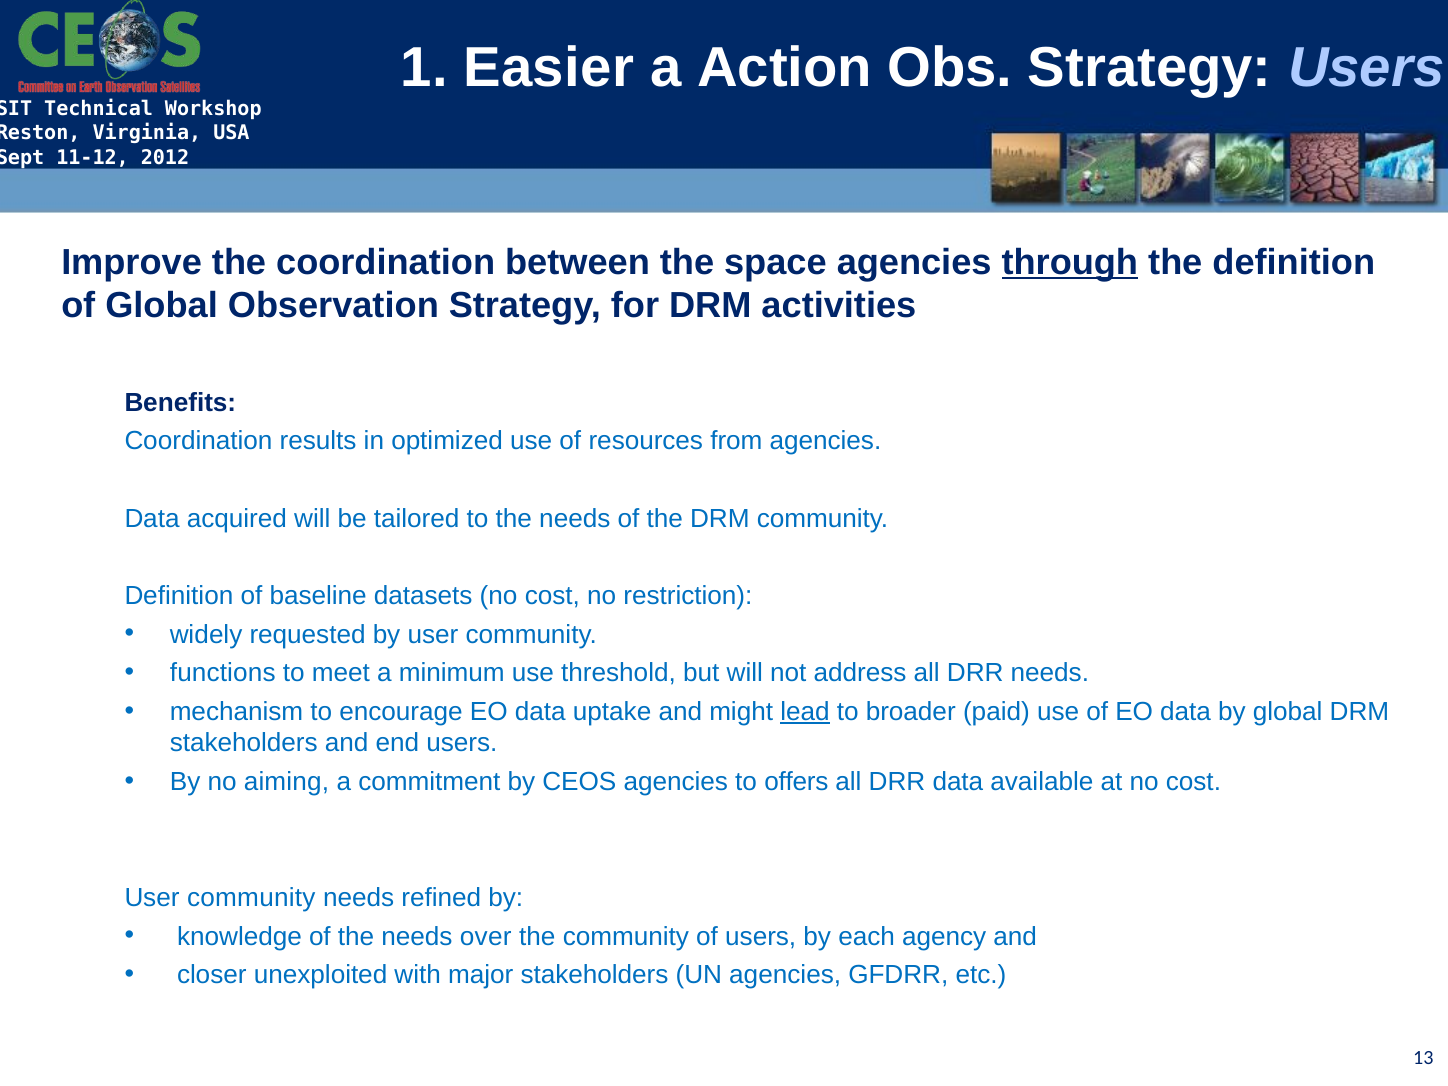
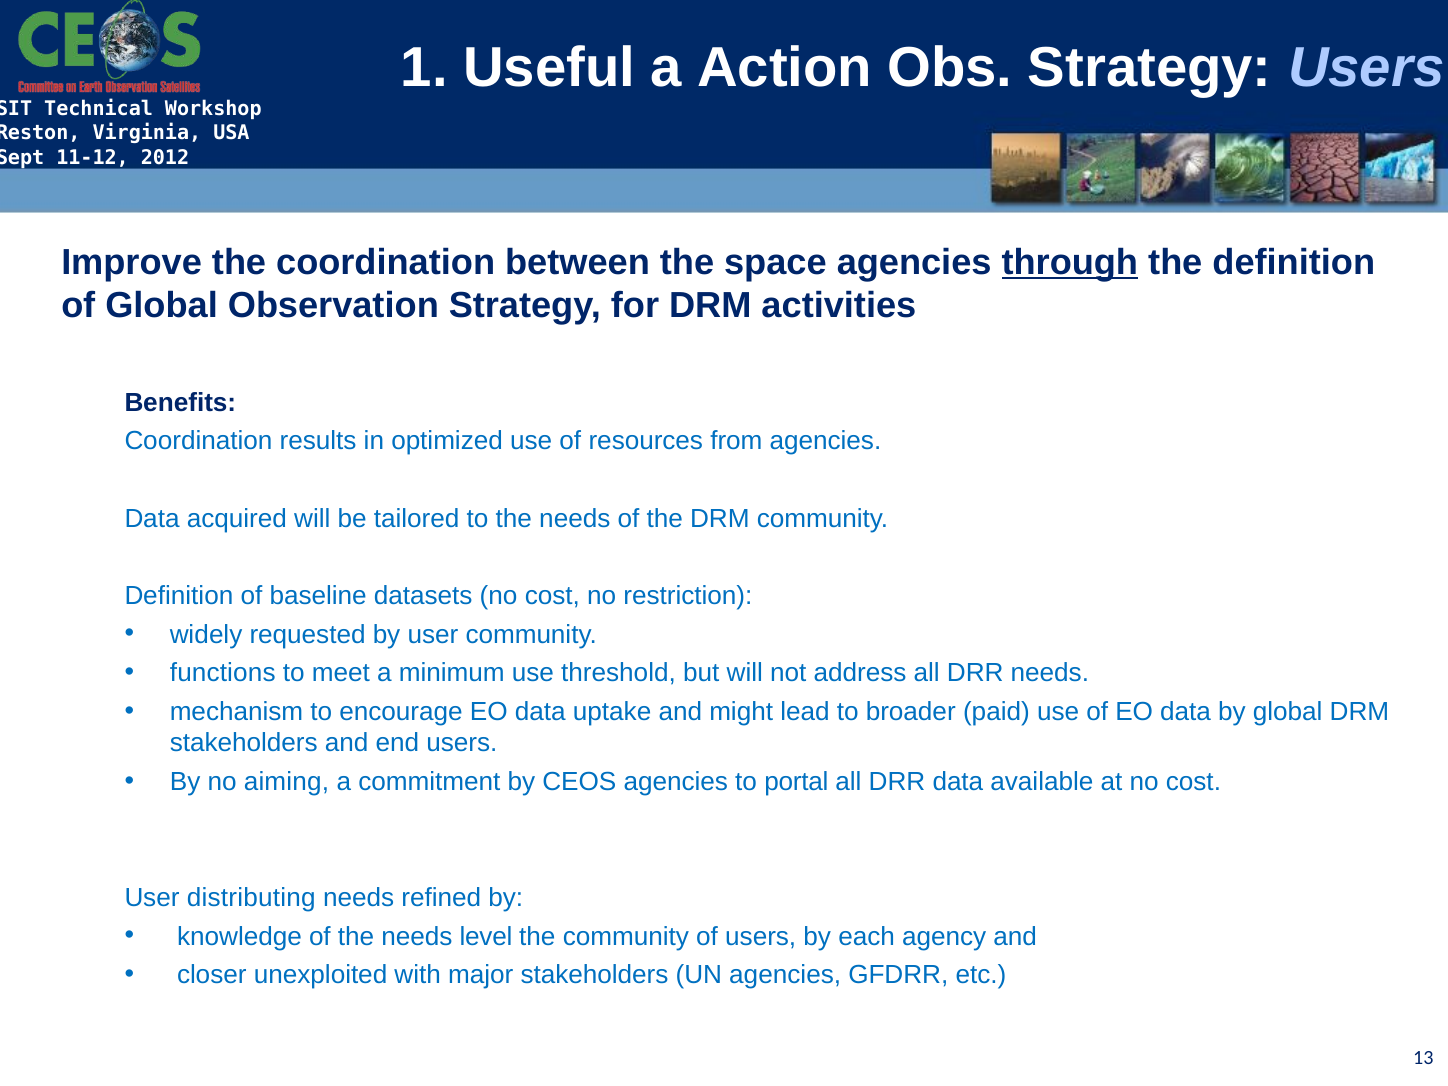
Easier: Easier -> Useful (549, 68)
lead underline: present -> none (805, 712)
offers: offers -> portal (796, 782)
community: community -> distributing (251, 898)
over: over -> level (486, 936)
